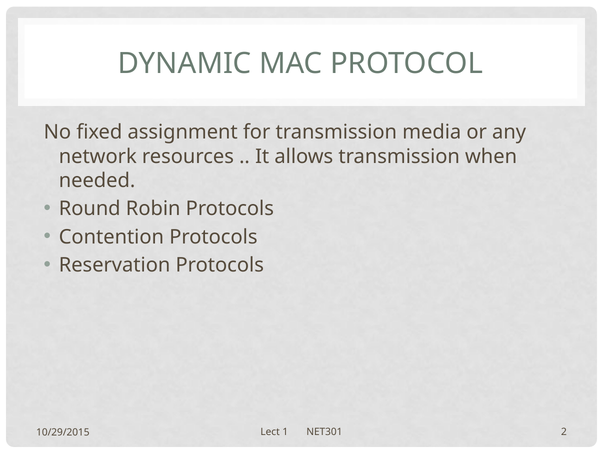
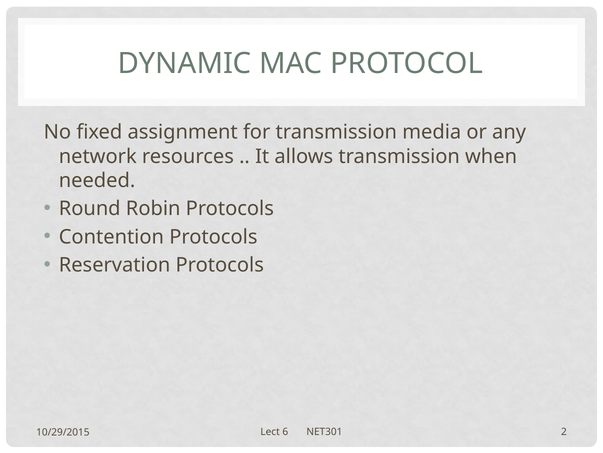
1: 1 -> 6 (285, 431)
